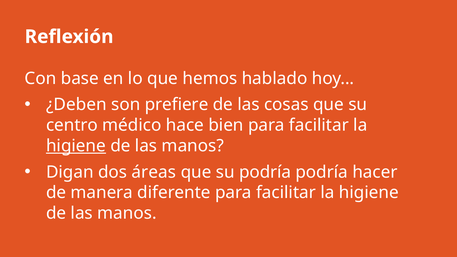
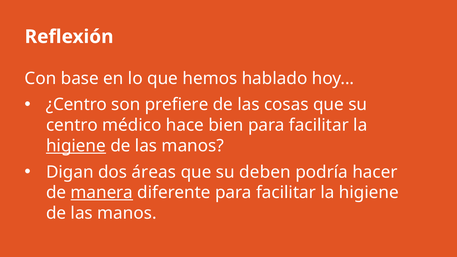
¿Deben: ¿Deben -> ¿Centro (76, 105)
su podría: podría -> deben (265, 172)
manera underline: none -> present (102, 193)
